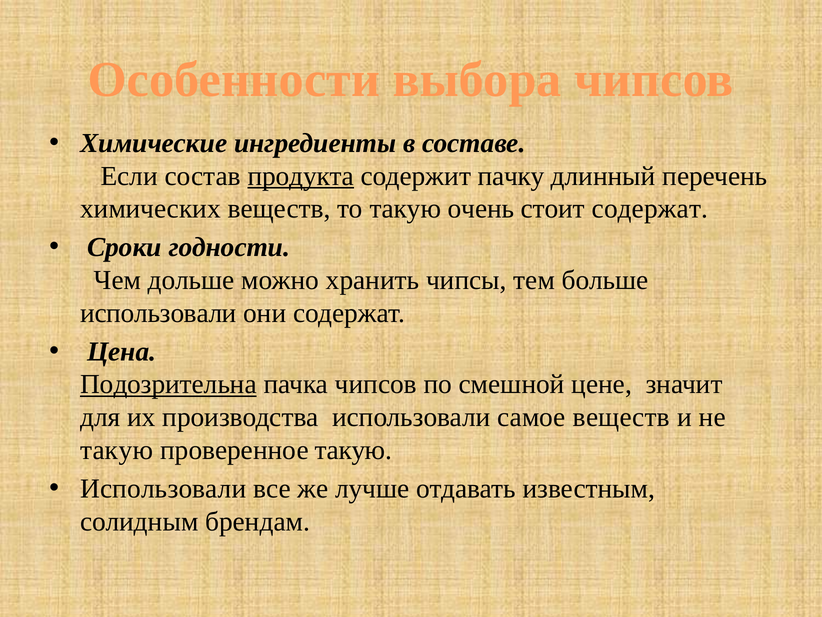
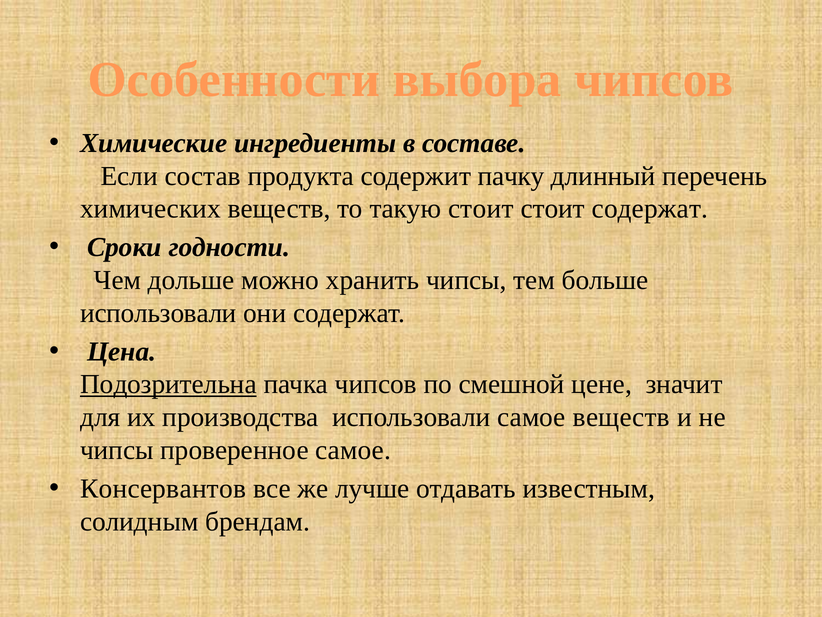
продукта underline: present -> none (301, 176)
такую очень: очень -> стоит (481, 209)
такую: такую -> чипсы (117, 450)
проверенное такую: такую -> самое (353, 450)
Использовали: Использовали -> Консервантов (163, 488)
